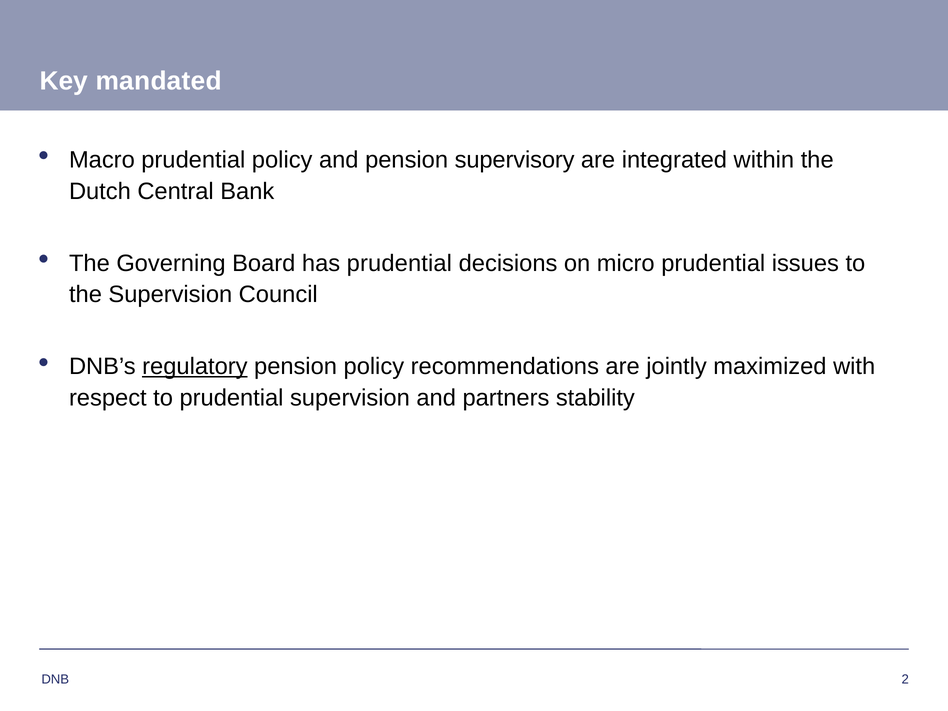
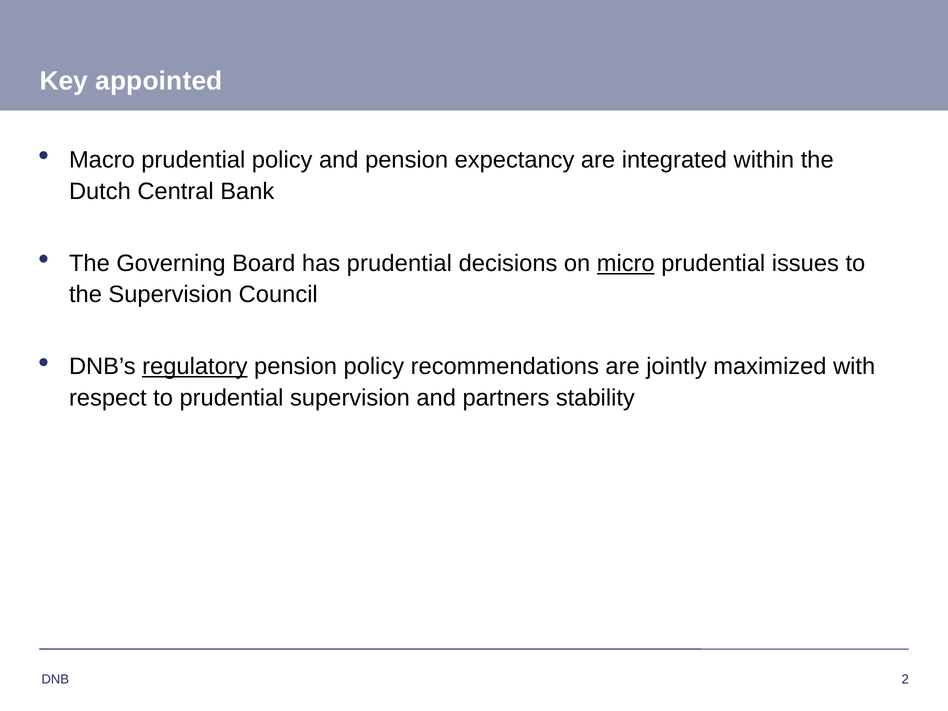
mandated: mandated -> appointed (159, 81)
supervisory: supervisory -> expectancy (515, 160)
micro underline: none -> present (626, 263)
